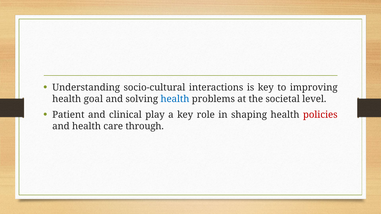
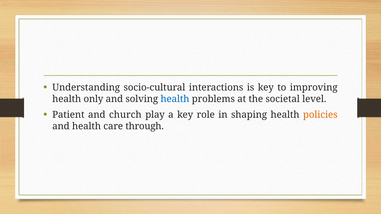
goal: goal -> only (93, 99)
clinical: clinical -> church (125, 115)
policies colour: red -> orange (320, 115)
